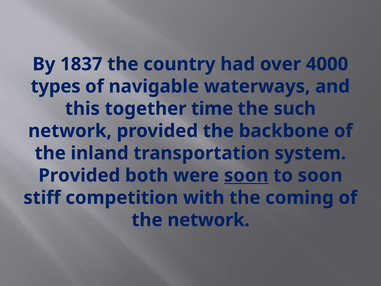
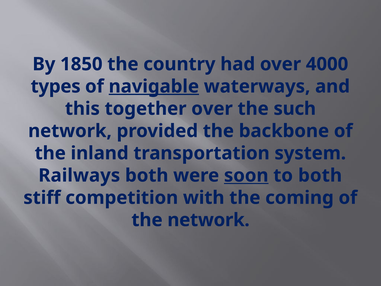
1837: 1837 -> 1850 (81, 64)
navigable underline: none -> present (154, 86)
together time: time -> over (212, 109)
Provided: Provided -> Railways (79, 175)
to soon: soon -> both (320, 175)
